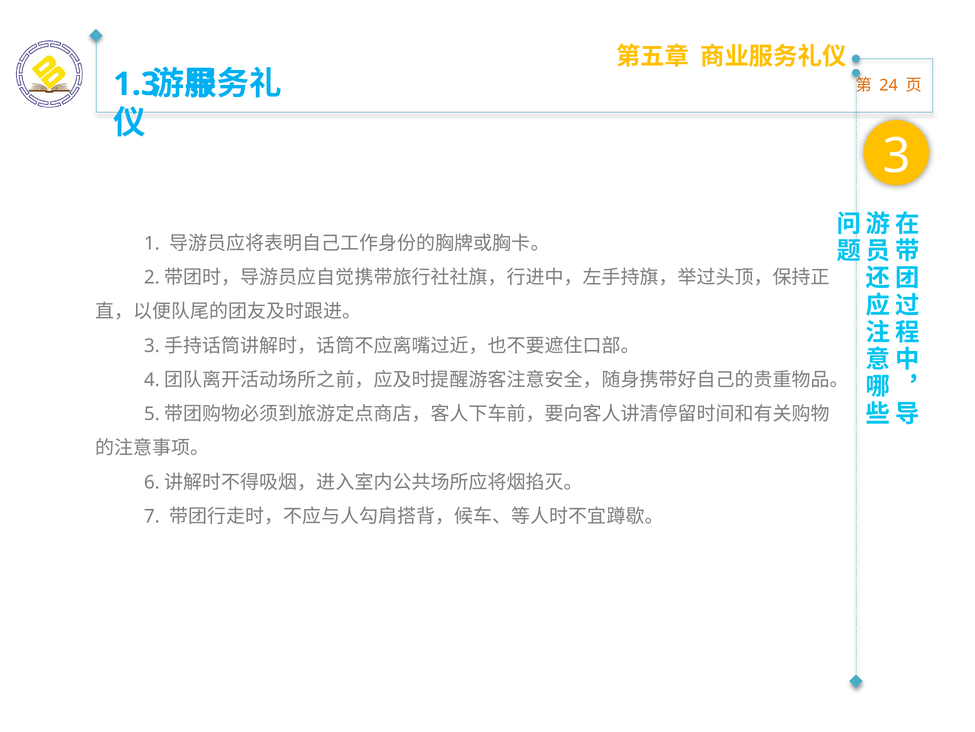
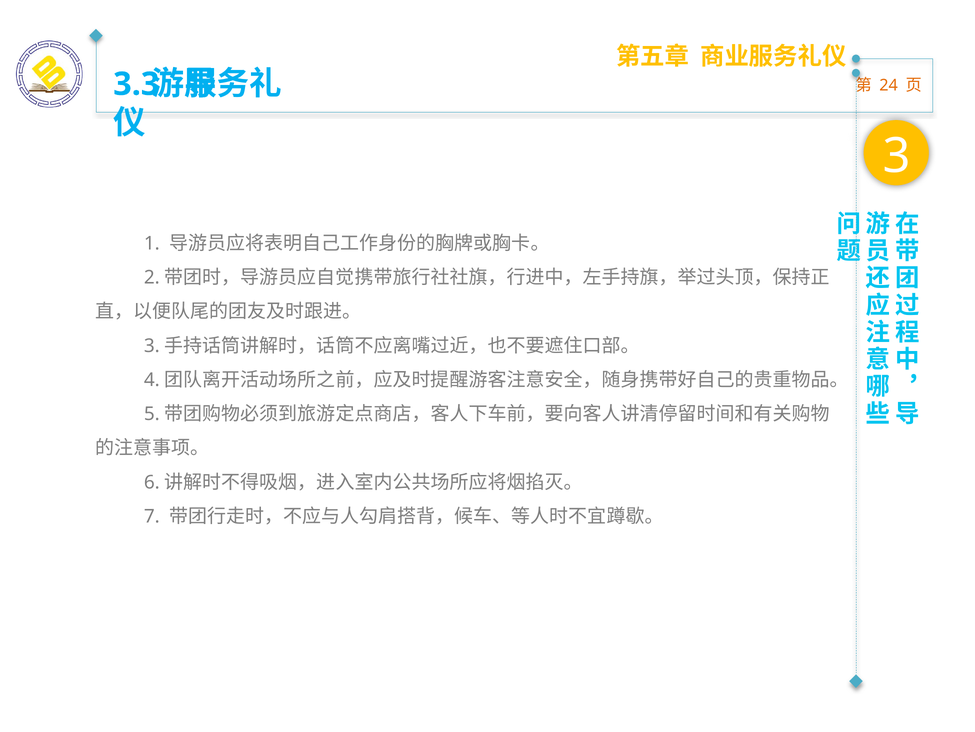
1.3: 1.3 -> 3.3 (136, 84)
